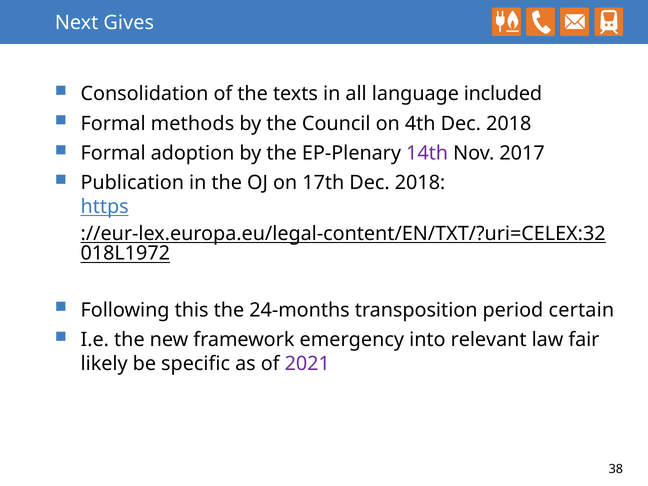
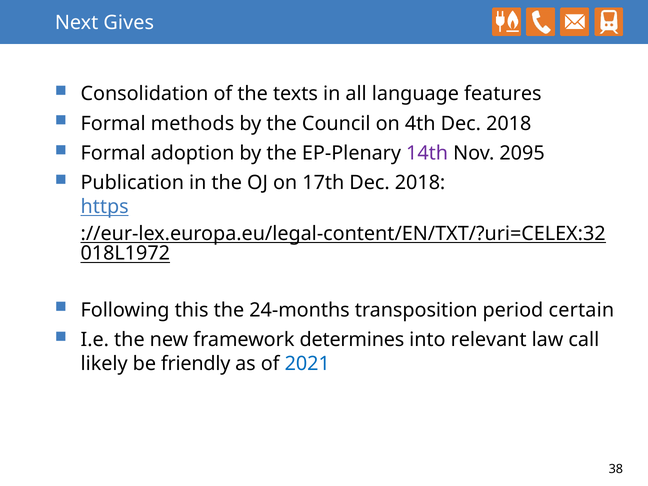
included: included -> features (503, 94)
2017: 2017 -> 2095 (522, 153)
emergency: emergency -> determines (352, 340)
fair: fair -> call (584, 340)
specific: specific -> friendly (196, 364)
2021 colour: purple -> blue (307, 364)
